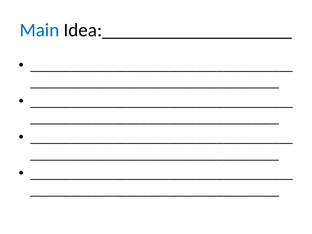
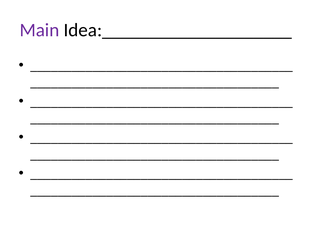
Main colour: blue -> purple (39, 30)
